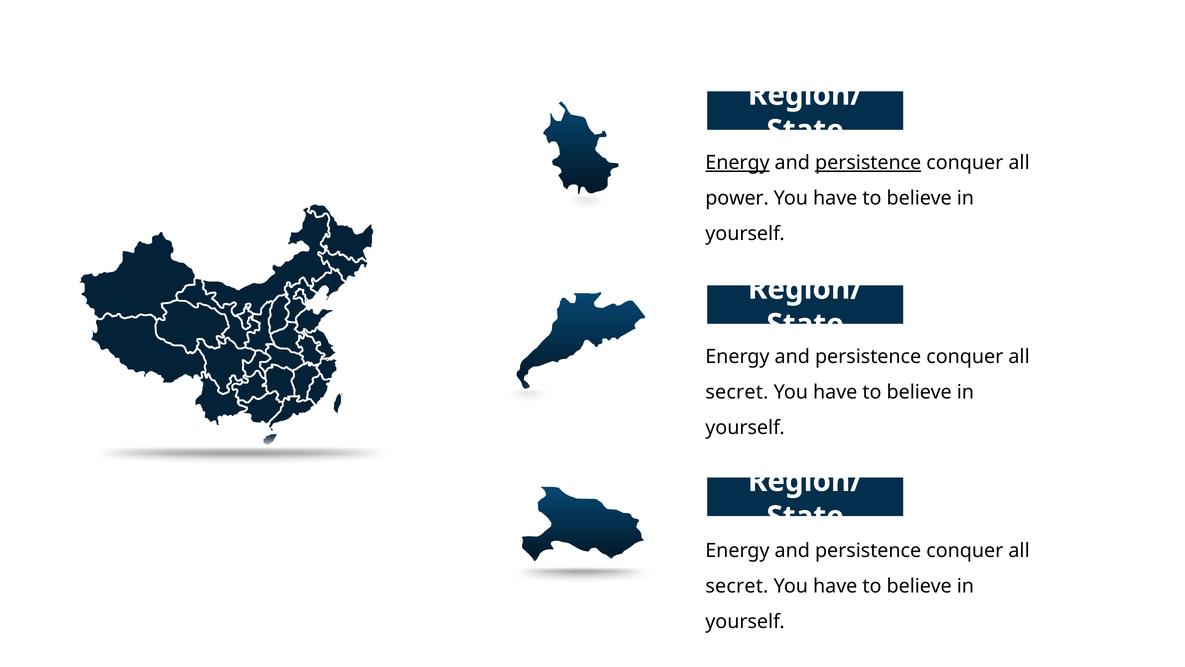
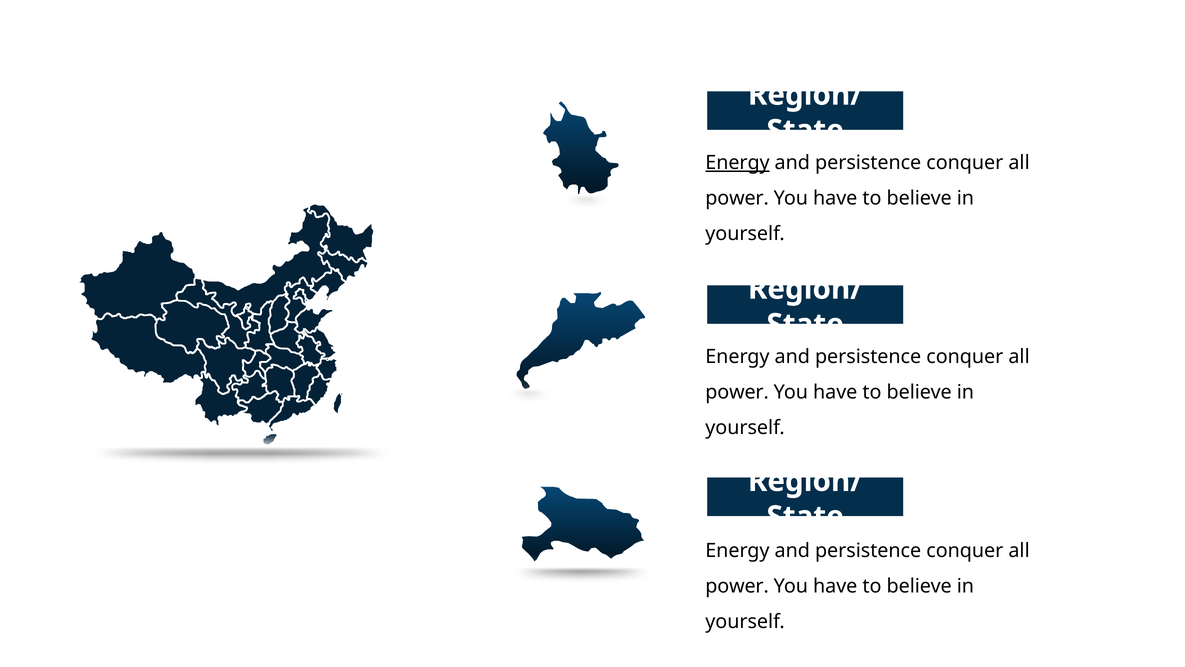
persistence underline: present -> none (868, 163)
secret: secret -> power (737, 392)
secret: secret -> power (737, 586)
